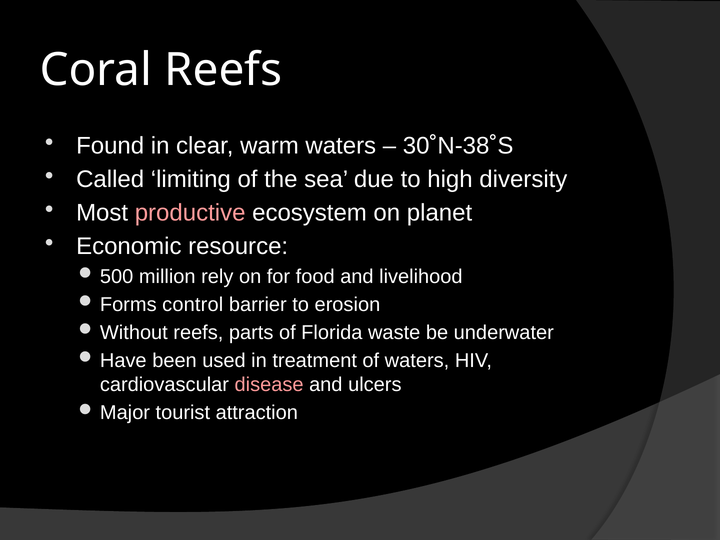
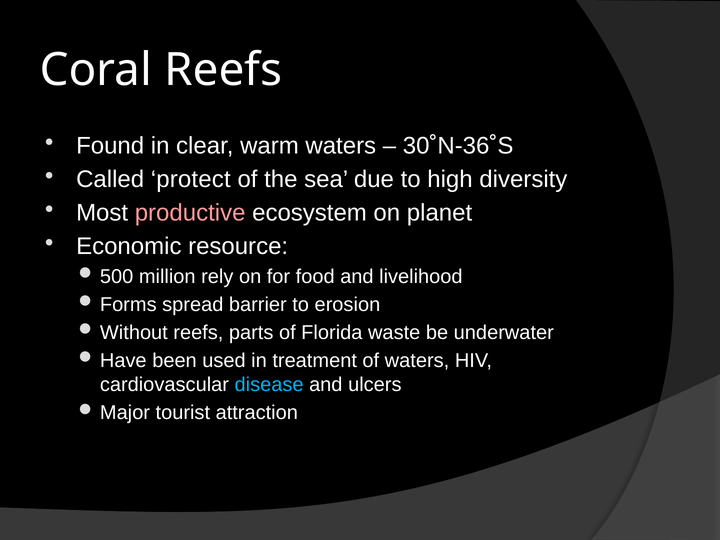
30˚N-38˚S: 30˚N-38˚S -> 30˚N-36˚S (458, 146)
limiting: limiting -> protect (191, 179)
control: control -> spread (193, 305)
disease colour: pink -> light blue (269, 385)
